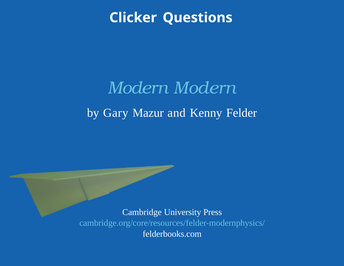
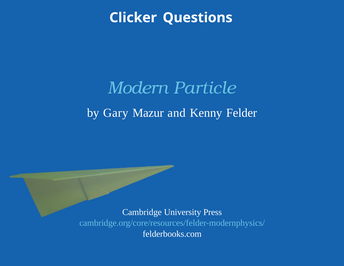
Modern Modern: Modern -> Particle (205, 88)
